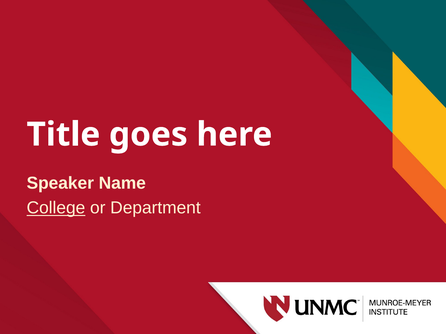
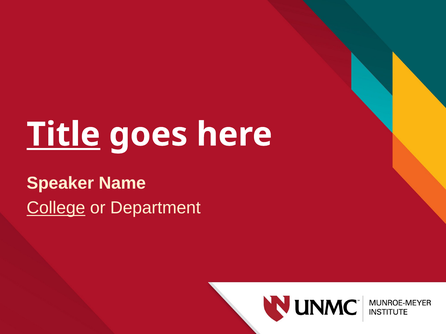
Title underline: none -> present (63, 135)
